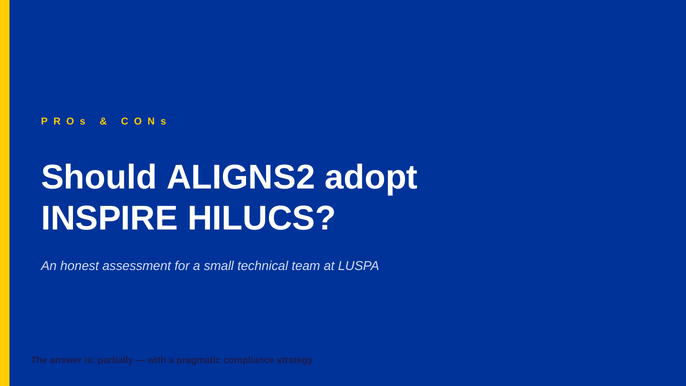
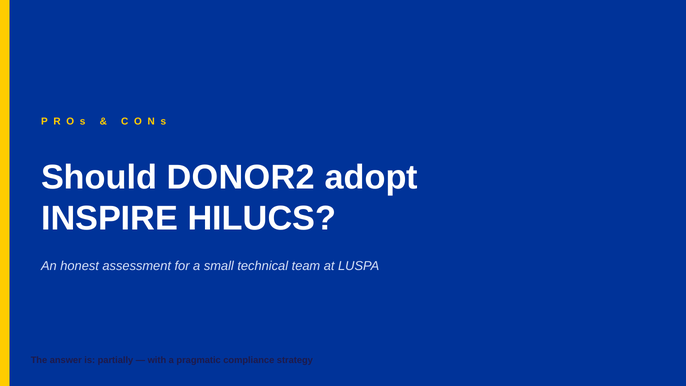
ALIGNS2: ALIGNS2 -> DONOR2 (241, 177)
